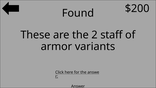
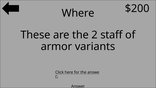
Found: Found -> Where (78, 13)
